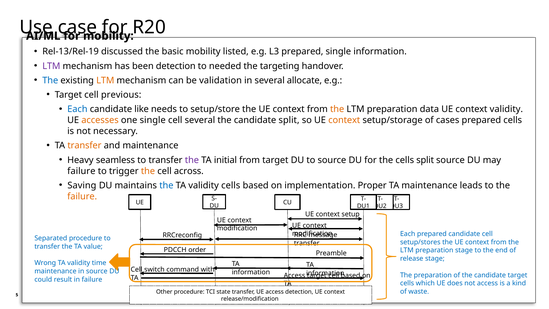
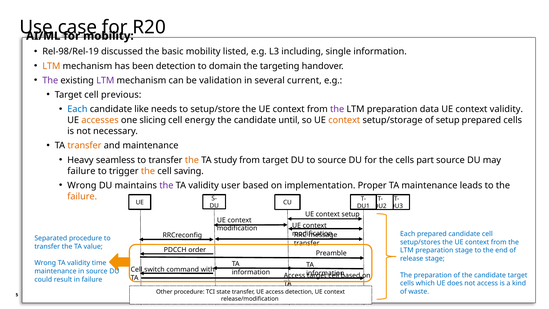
Rel-13/Rel-19: Rel-13/Rel-19 -> Rel-98/Rel-19 (71, 52)
L3 prepared: prepared -> including (302, 52)
LTM colour: purple -> orange (51, 66)
needed: needed -> domain (225, 66)
The colour: blue -> purple (50, 80)
LTM colour: orange -> purple (105, 80)
allocate: allocate -> current (304, 80)
the colour: orange -> purple (337, 109)
one single: single -> slicing (153, 120)
cell several: several -> energy (200, 120)
candidate split: split -> until (289, 120)
of cases: cases -> setup (448, 120)
the colour: purple -> orange (192, 160)
initial: initial -> study (225, 160)
cells split: split -> part (425, 160)
across: across -> saving (189, 171)
Saving: Saving -> Wrong (82, 185)
the colour: blue -> purple (166, 185)
validity cells: cells -> user (231, 185)
